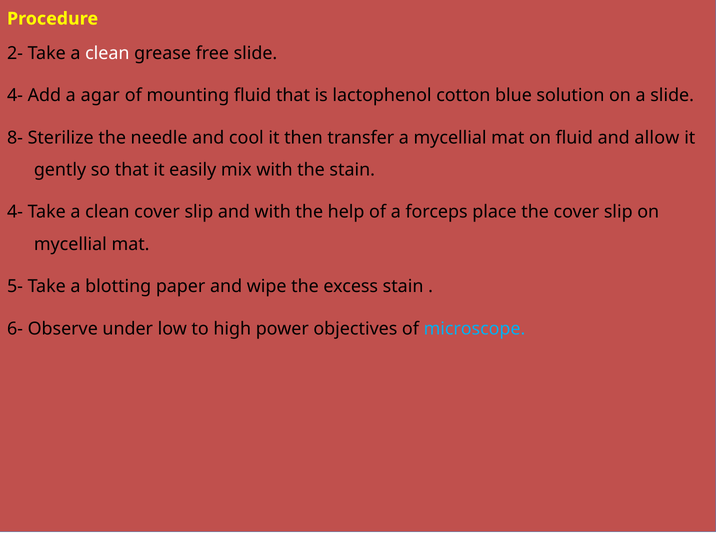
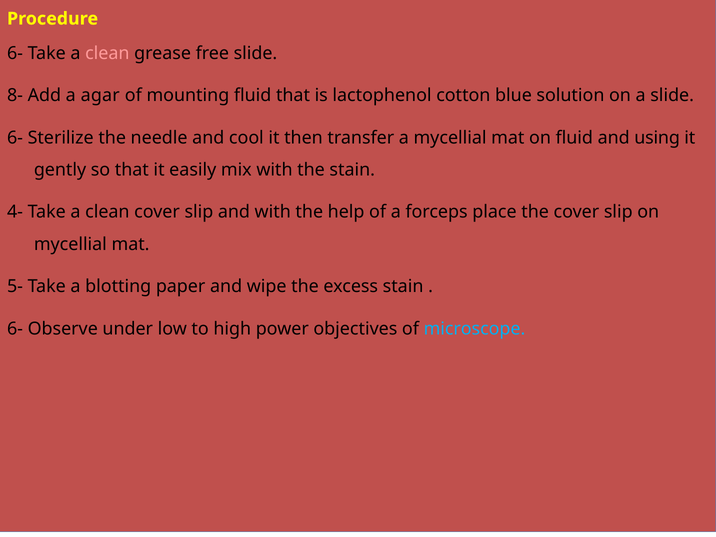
2-: 2- -> 6- (15, 53)
clean colour: white -> pink (107, 53)
4-: 4- -> 8- (15, 95)
8-: 8- -> 6- (15, 138)
allow: allow -> using (657, 138)
